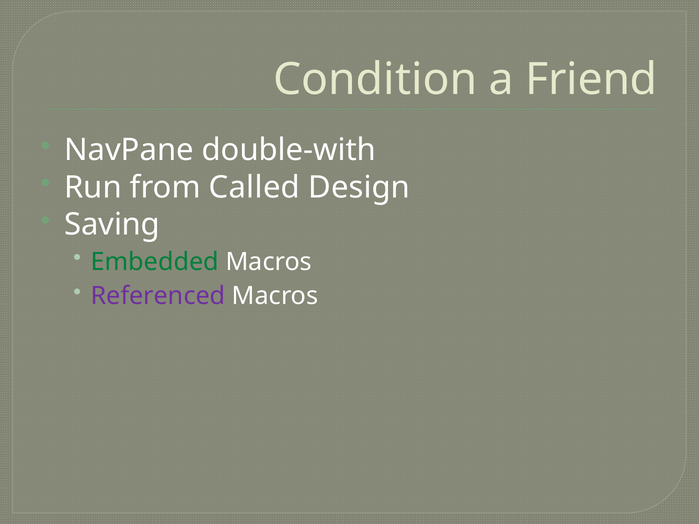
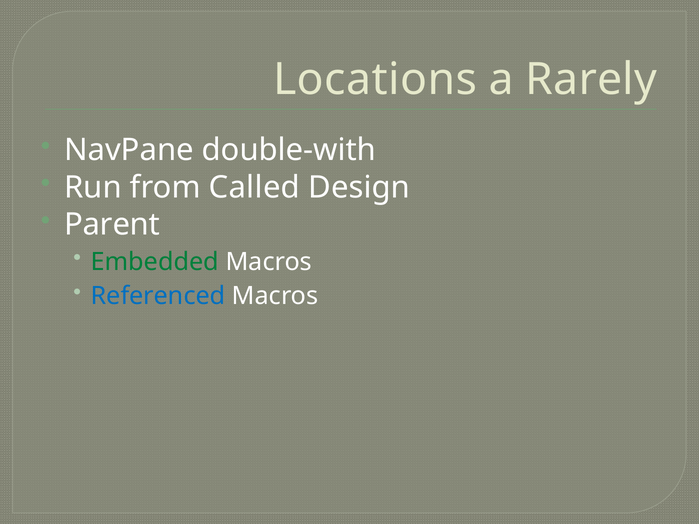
Condition: Condition -> Locations (375, 80)
Friend: Friend -> Rarely (591, 80)
Saving: Saving -> Parent (112, 225)
Referenced colour: purple -> blue (158, 296)
